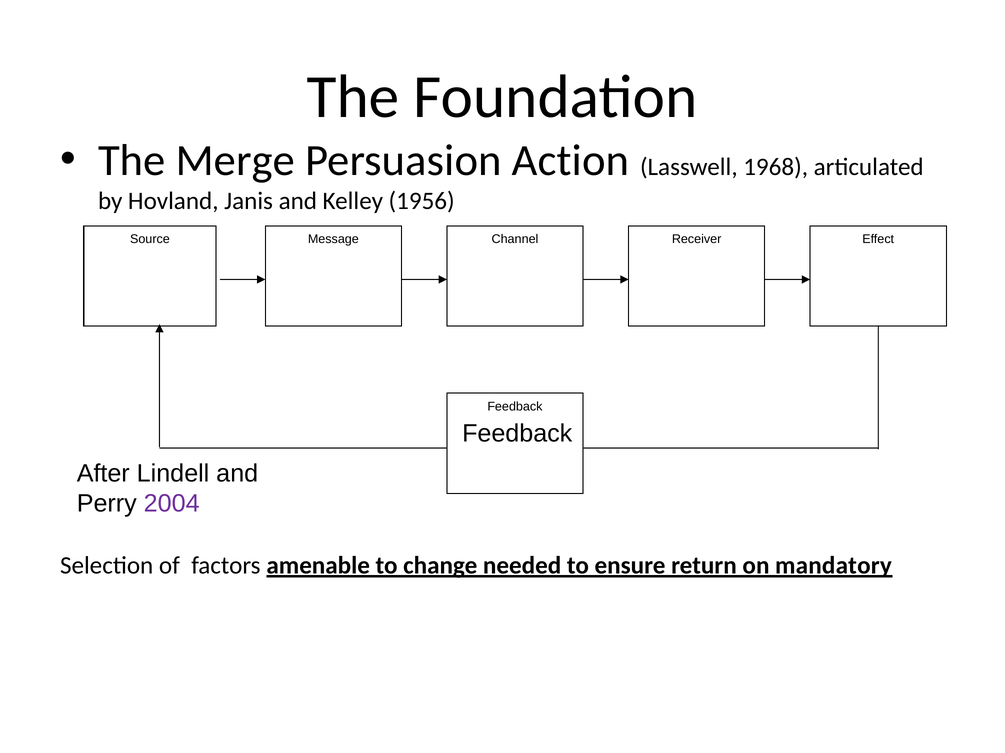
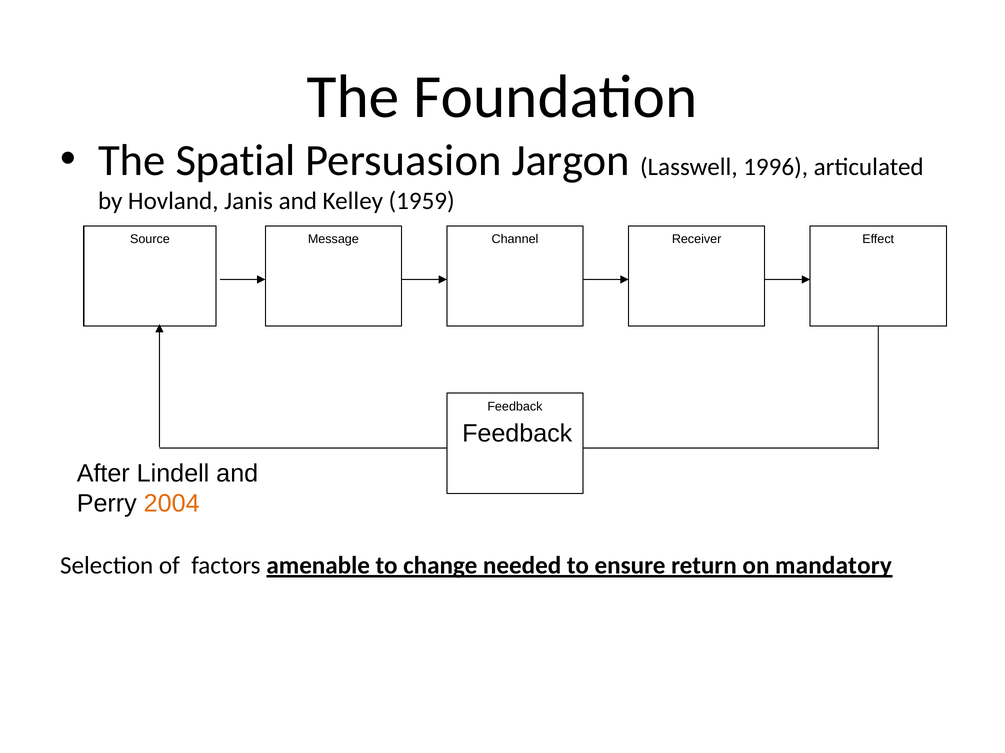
Merge: Merge -> Spatial (235, 161)
Action: Action -> Jargon (571, 161)
1968: 1968 -> 1996 (776, 167)
1956: 1956 -> 1959 (422, 201)
2004 colour: purple -> orange (172, 504)
